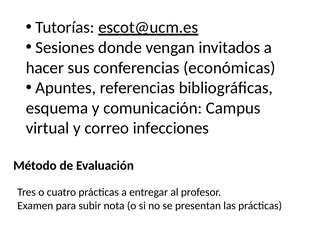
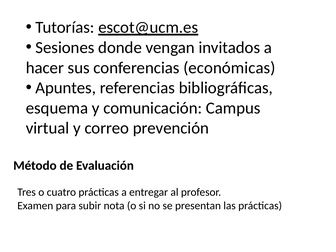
infecciones: infecciones -> prevención (171, 128)
